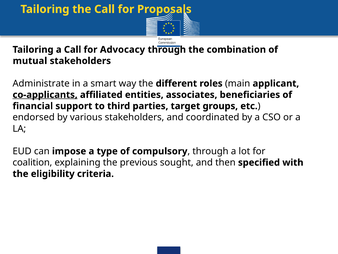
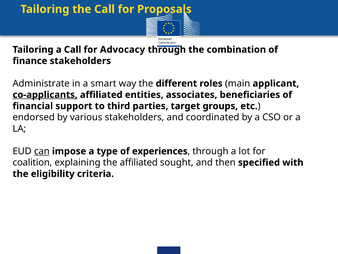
mutual: mutual -> finance (30, 61)
can underline: none -> present (42, 151)
compulsory: compulsory -> experiences (160, 151)
the previous: previous -> affiliated (139, 162)
